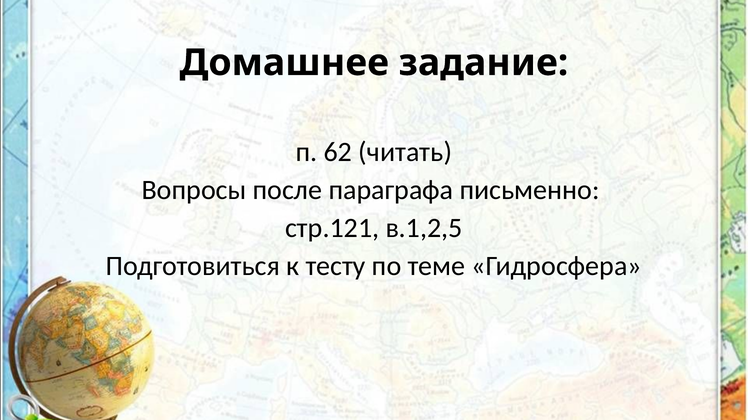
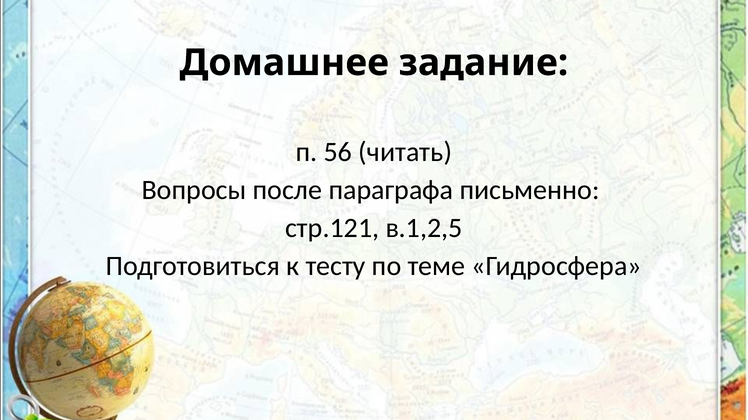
62: 62 -> 56 (338, 152)
